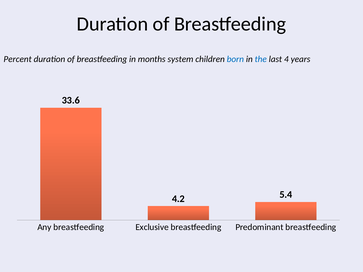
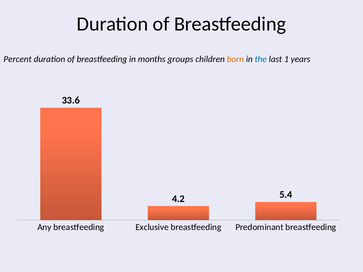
system: system -> groups (180, 59)
born colour: blue -> orange (235, 59)
4: 4 -> 1 (286, 59)
